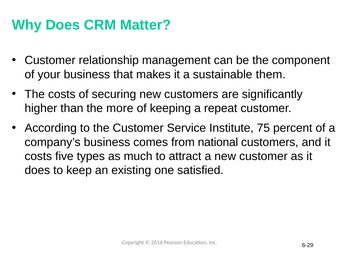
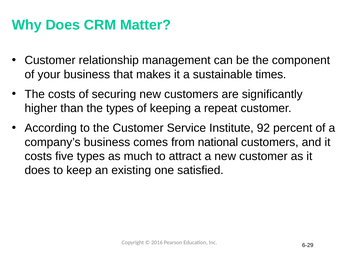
them: them -> times (271, 75)
the more: more -> types (120, 108)
75: 75 -> 92 (263, 128)
